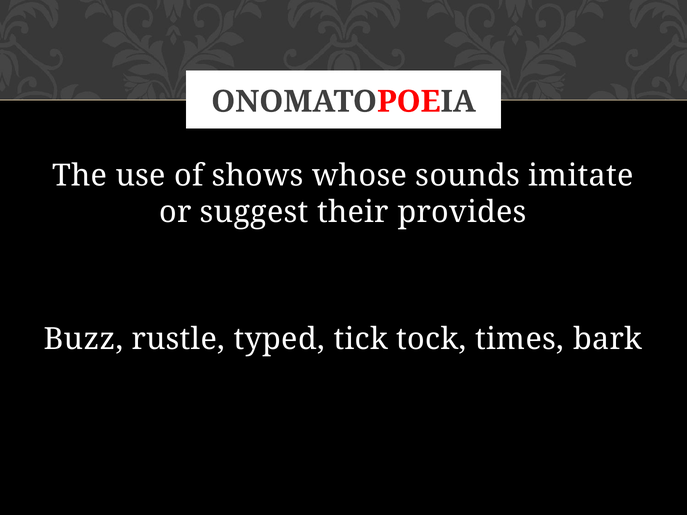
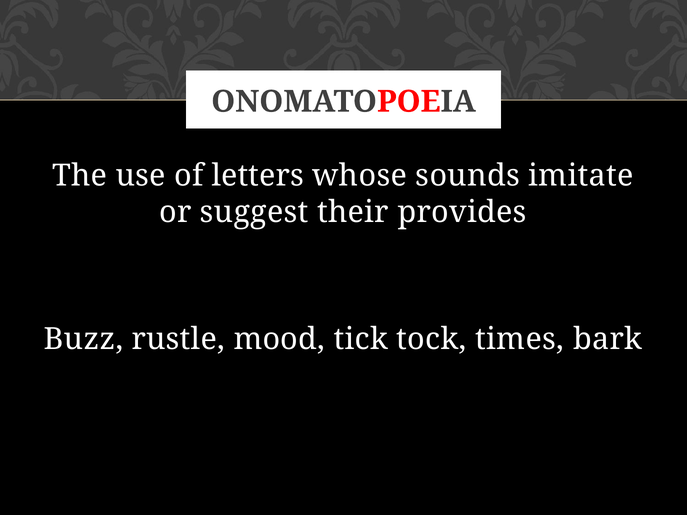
shows: shows -> letters (258, 176)
typed: typed -> mood (279, 339)
